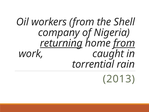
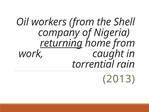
from underline: present -> none (124, 43)
